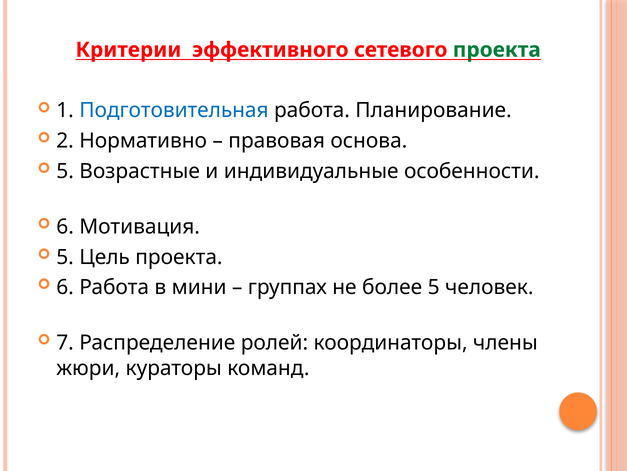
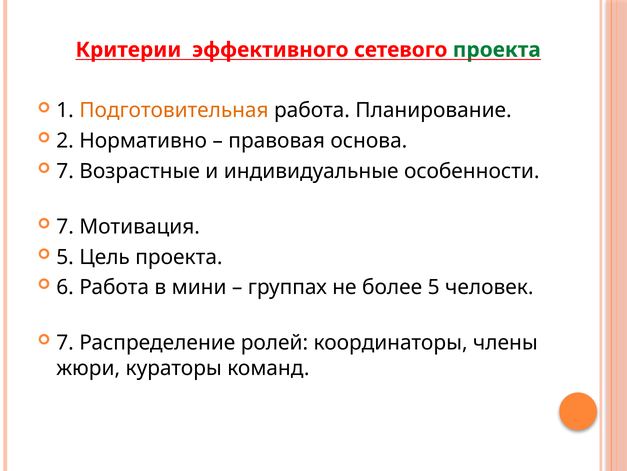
Подготовительная colour: blue -> orange (174, 110)
5: 5 -> 7 (65, 171)
6: 6 -> 7 (65, 226)
